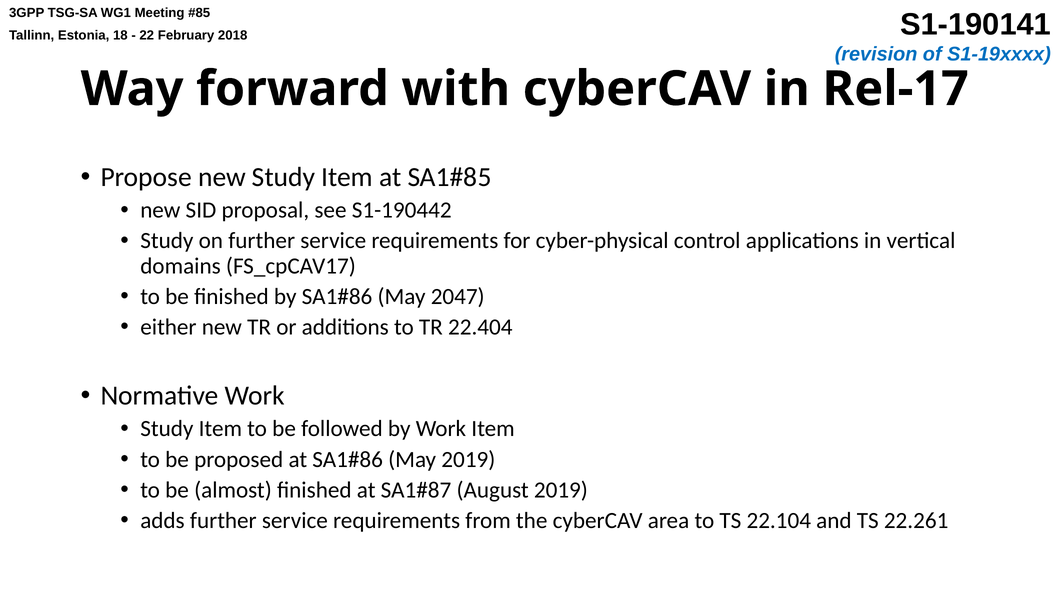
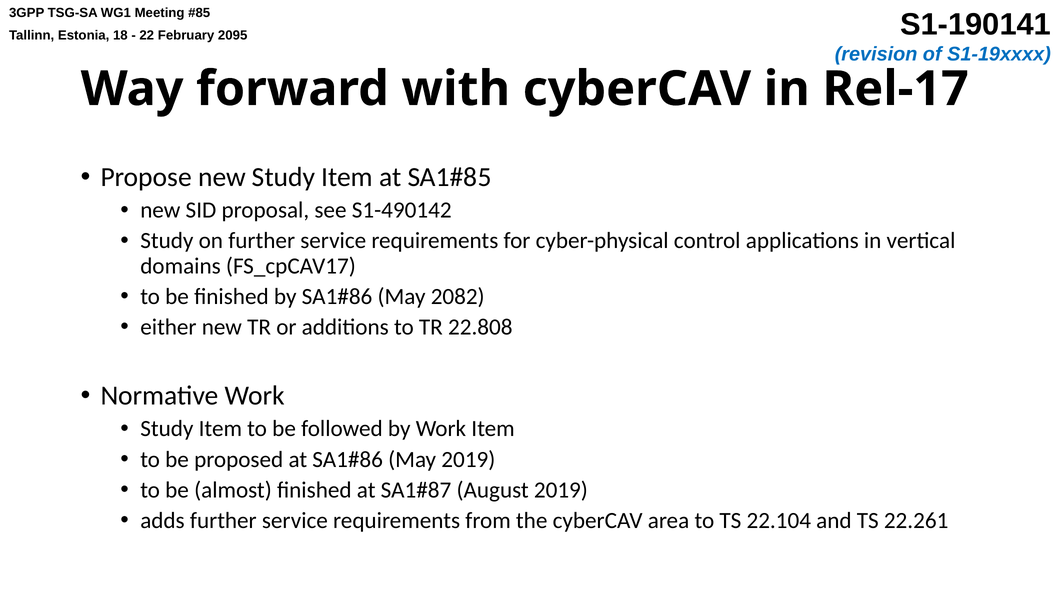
2018: 2018 -> 2095 (233, 35)
S1-190442: S1-190442 -> S1-490142 (402, 210)
2047: 2047 -> 2082 (458, 296)
22.404: 22.404 -> 22.808 (480, 327)
